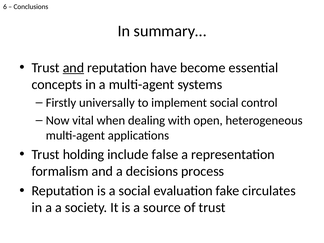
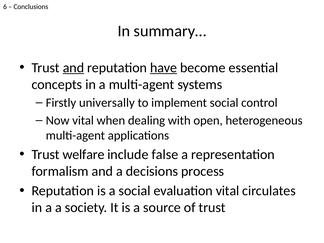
have underline: none -> present (164, 68)
holding: holding -> welfare (84, 154)
evaluation fake: fake -> vital (228, 191)
